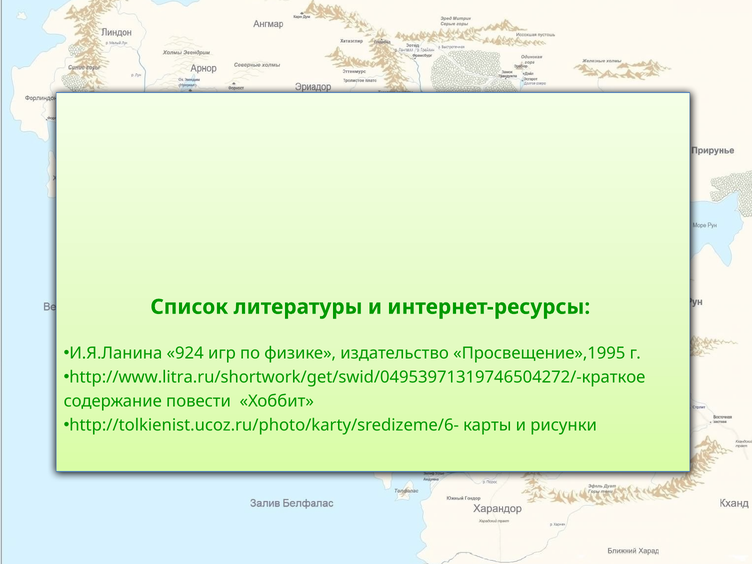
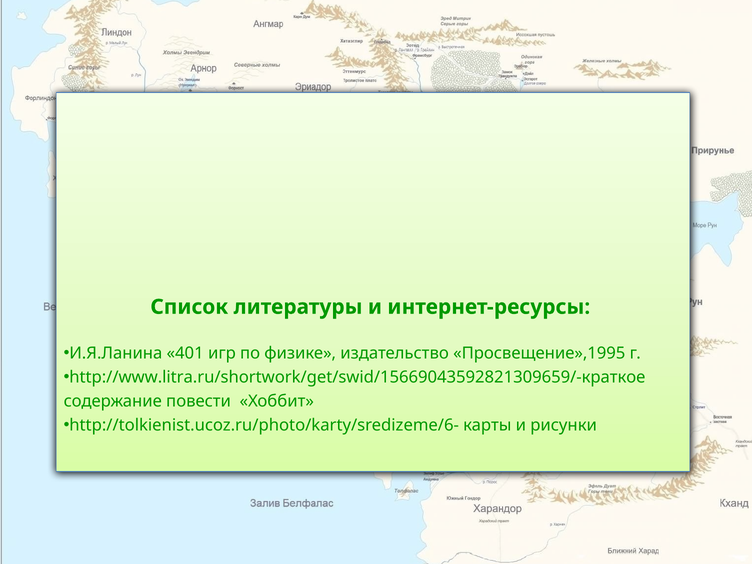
924: 924 -> 401 (185, 353)
http://www.litra.ru/shortwork/get/swid/04953971319746504272/-краткое: http://www.litra.ru/shortwork/get/swid/04953971319746504272/-краткое -> http://www.litra.ru/shortwork/get/swid/15669043592821309659/-краткое (357, 377)
